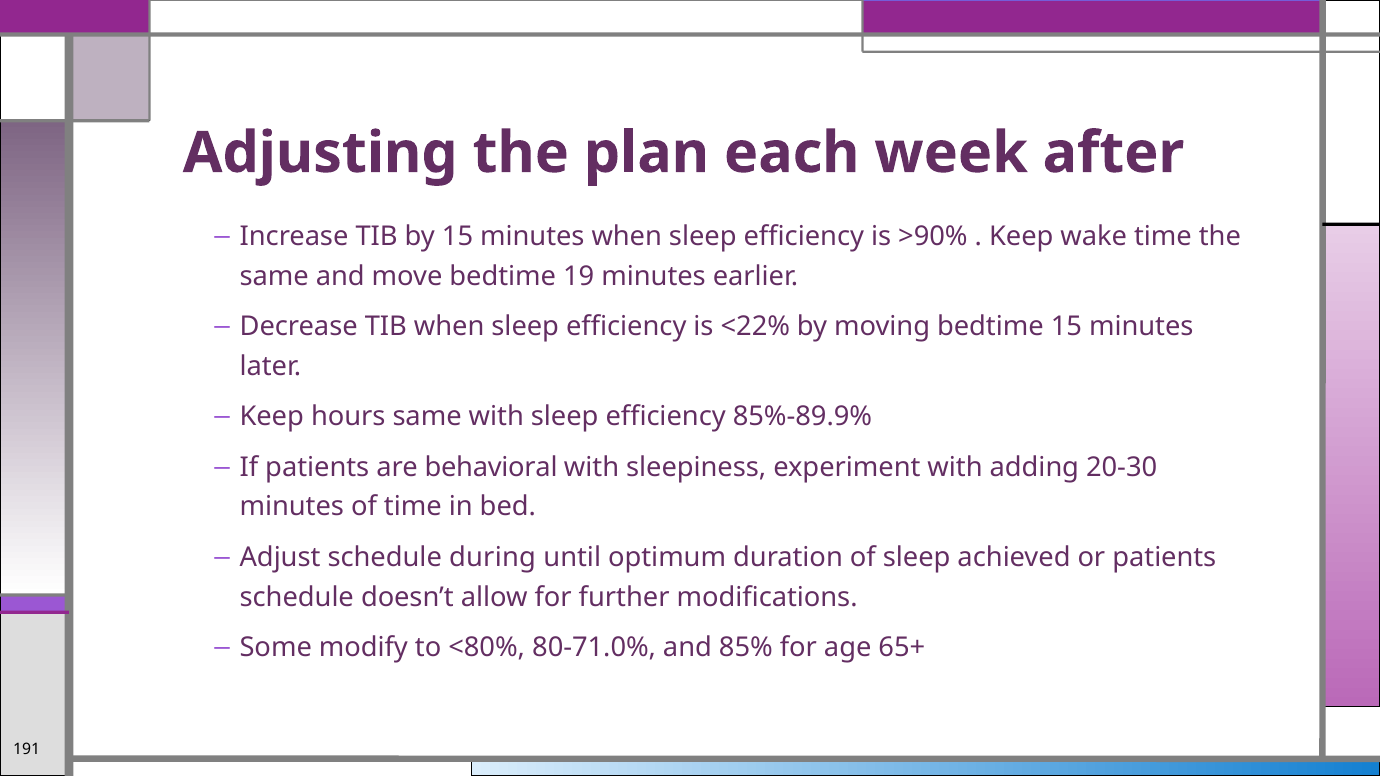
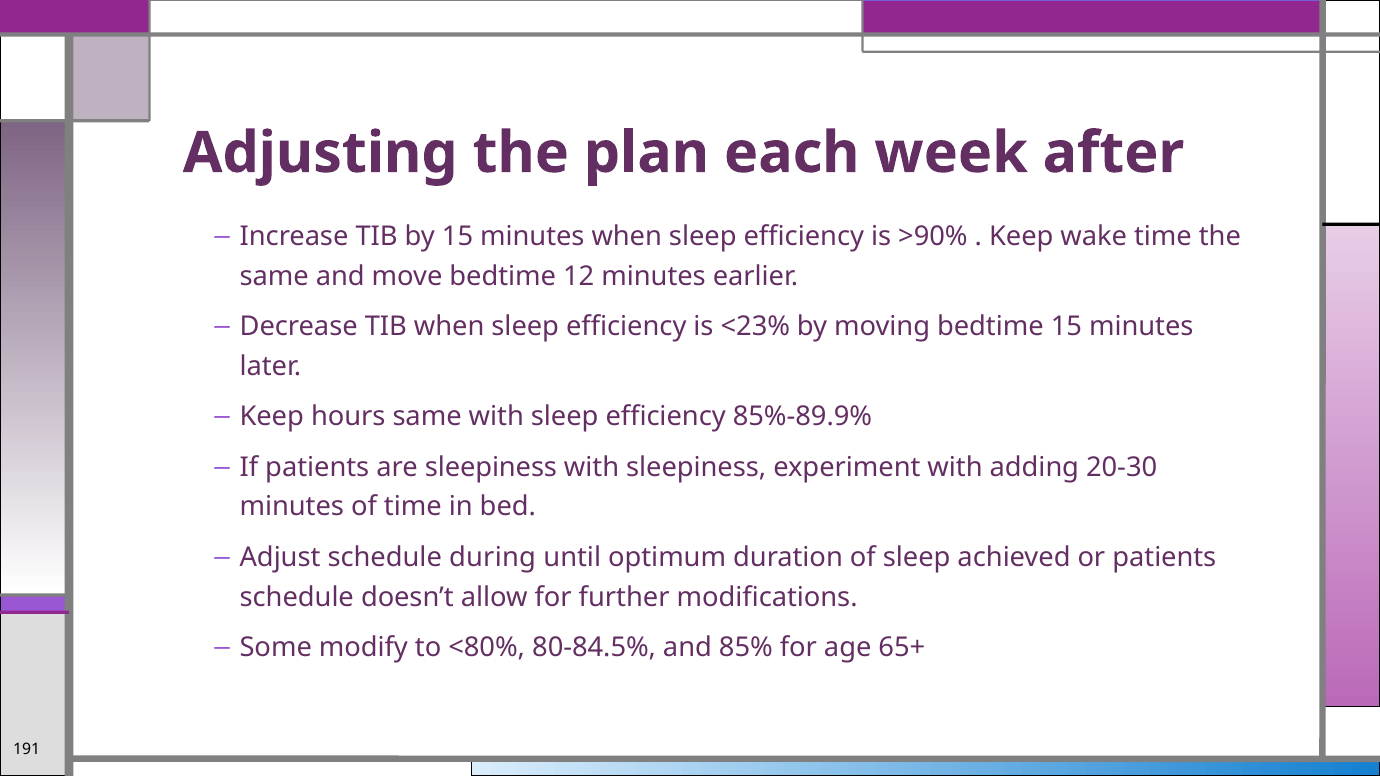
19: 19 -> 12 (579, 276)
<22%: <22% -> <23% (755, 327)
are behavioral: behavioral -> sleepiness (491, 468)
80-71.0%: 80-71.0% -> 80-84.5% (594, 648)
